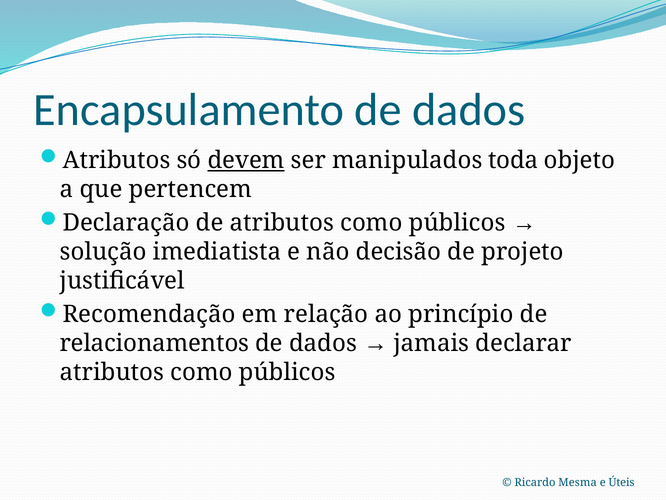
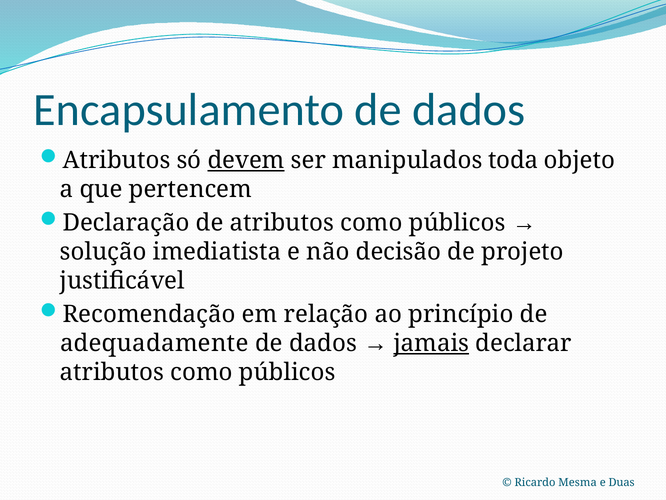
relacionamentos: relacionamentos -> adequadamente (154, 343)
jamais underline: none -> present (431, 343)
Úteis: Úteis -> Duas (622, 482)
